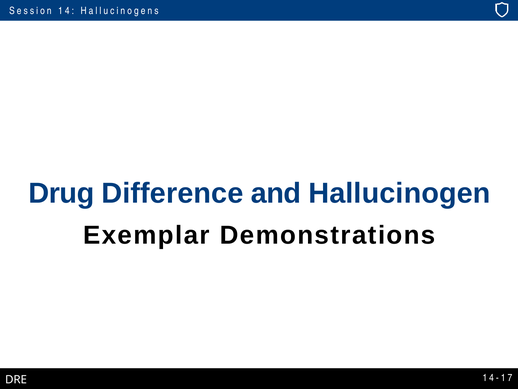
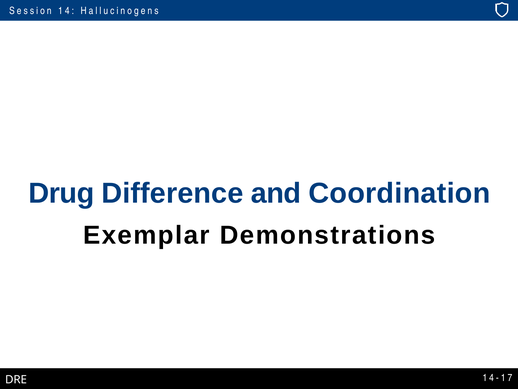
Hallucinogen: Hallucinogen -> Coordination (399, 193)
